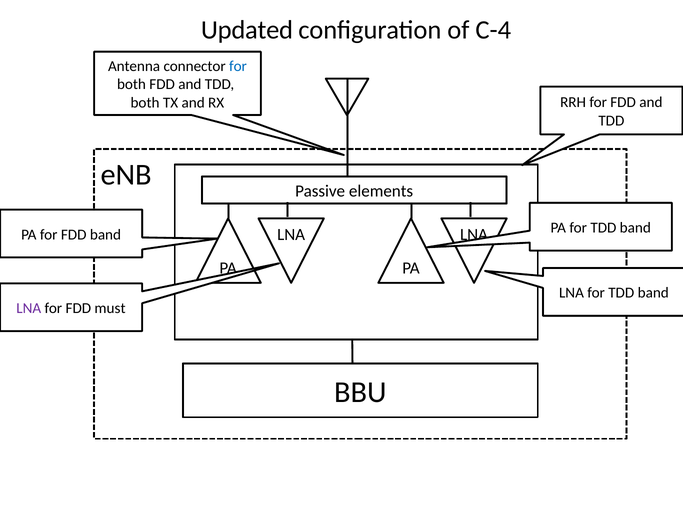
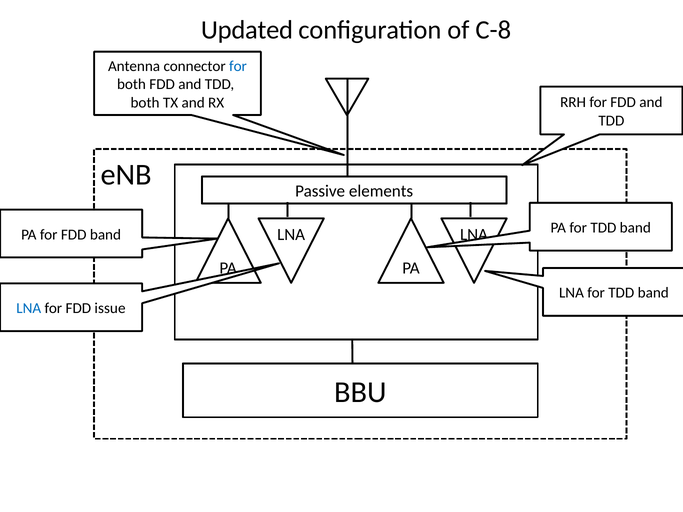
C-4: C-4 -> C-8 (493, 30)
LNA colour: purple -> blue (29, 308)
must: must -> issue (110, 308)
